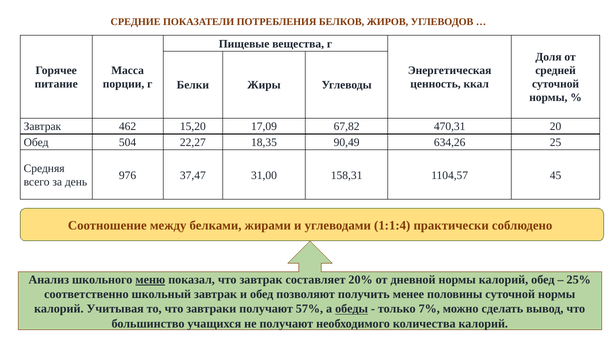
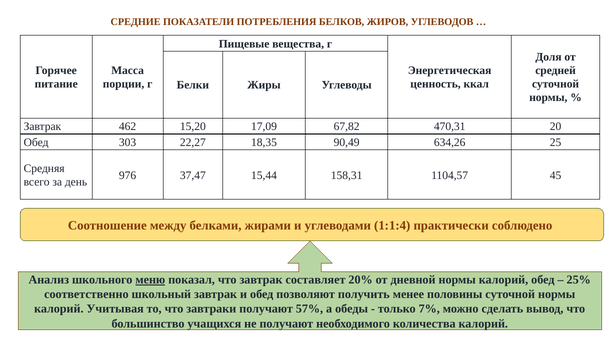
504: 504 -> 303 (128, 142)
31,00: 31,00 -> 15,44 (264, 175)
обеды underline: present -> none (352, 309)
